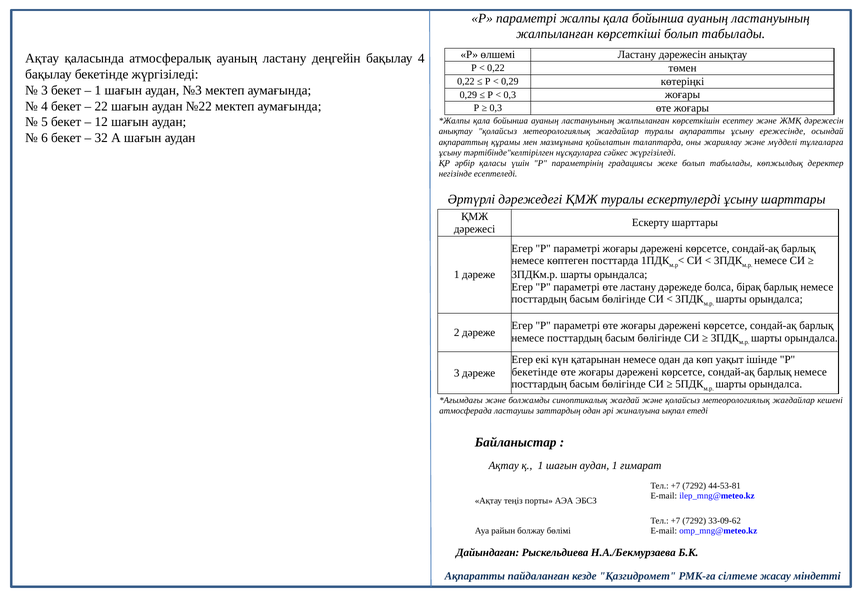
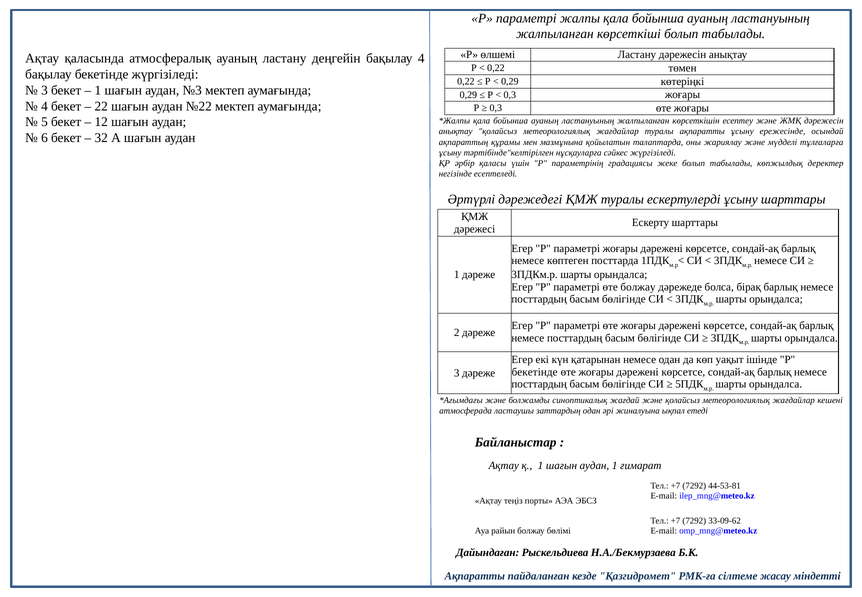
өте ластану: ластану -> болжау (638, 287)
